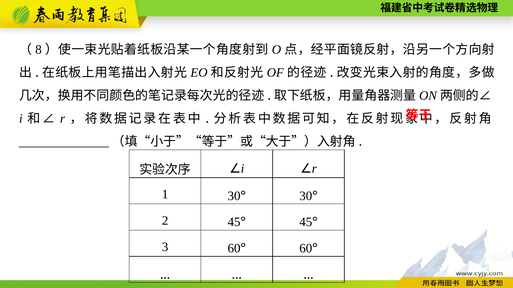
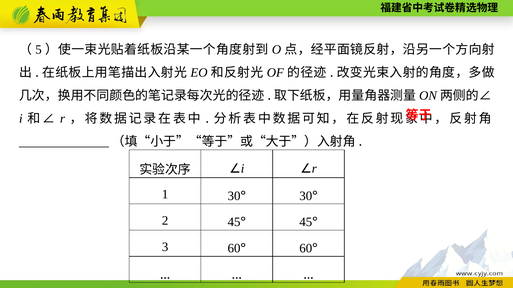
8: 8 -> 5 (38, 50)
